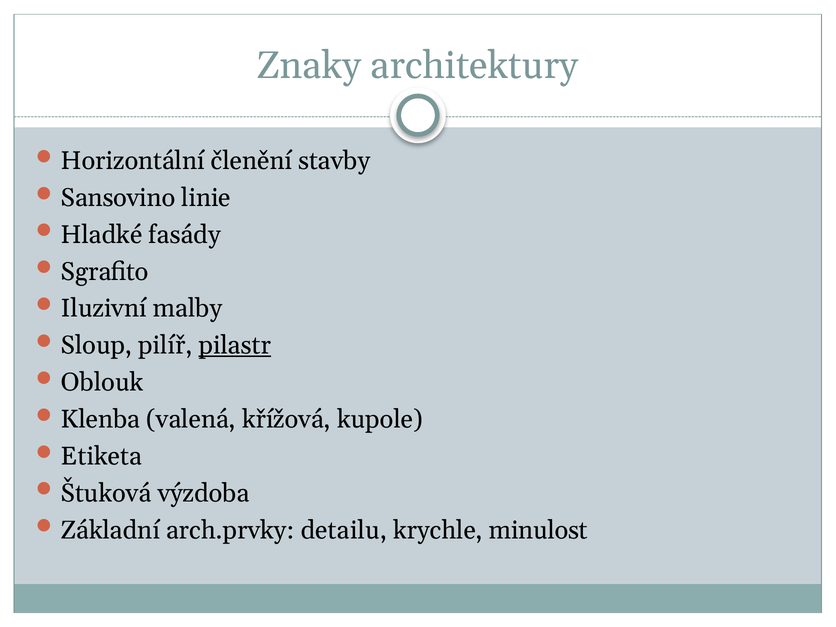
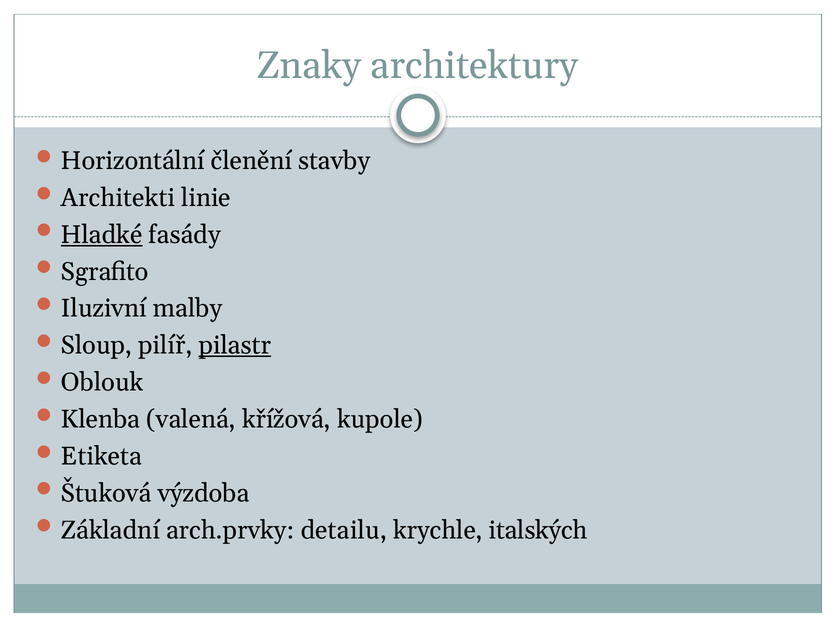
Sansovino: Sansovino -> Architekti (118, 198)
Hladké underline: none -> present (102, 235)
minulost: minulost -> italských (538, 530)
